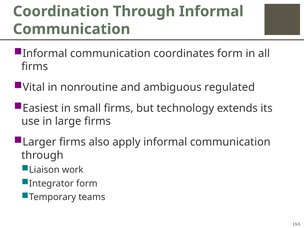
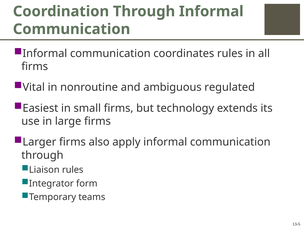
coordinates form: form -> rules (230, 53)
Liaison work: work -> rules (73, 170)
